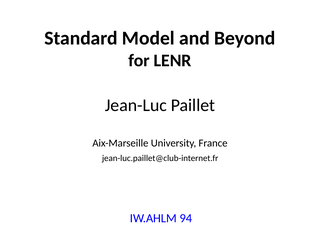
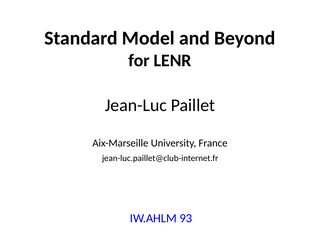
94: 94 -> 93 (186, 218)
